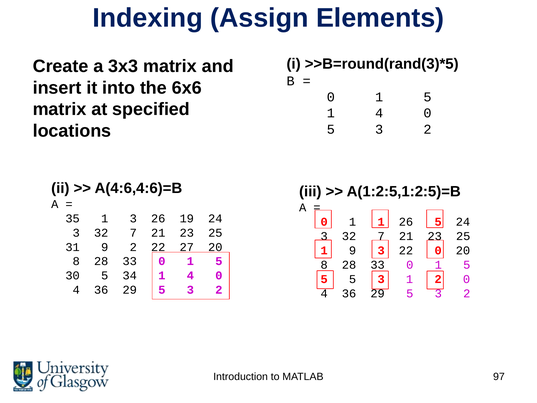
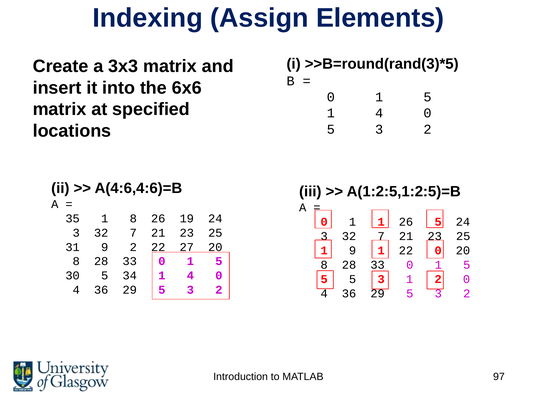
1 3: 3 -> 8 (133, 218)
9 3: 3 -> 1 (381, 250)
